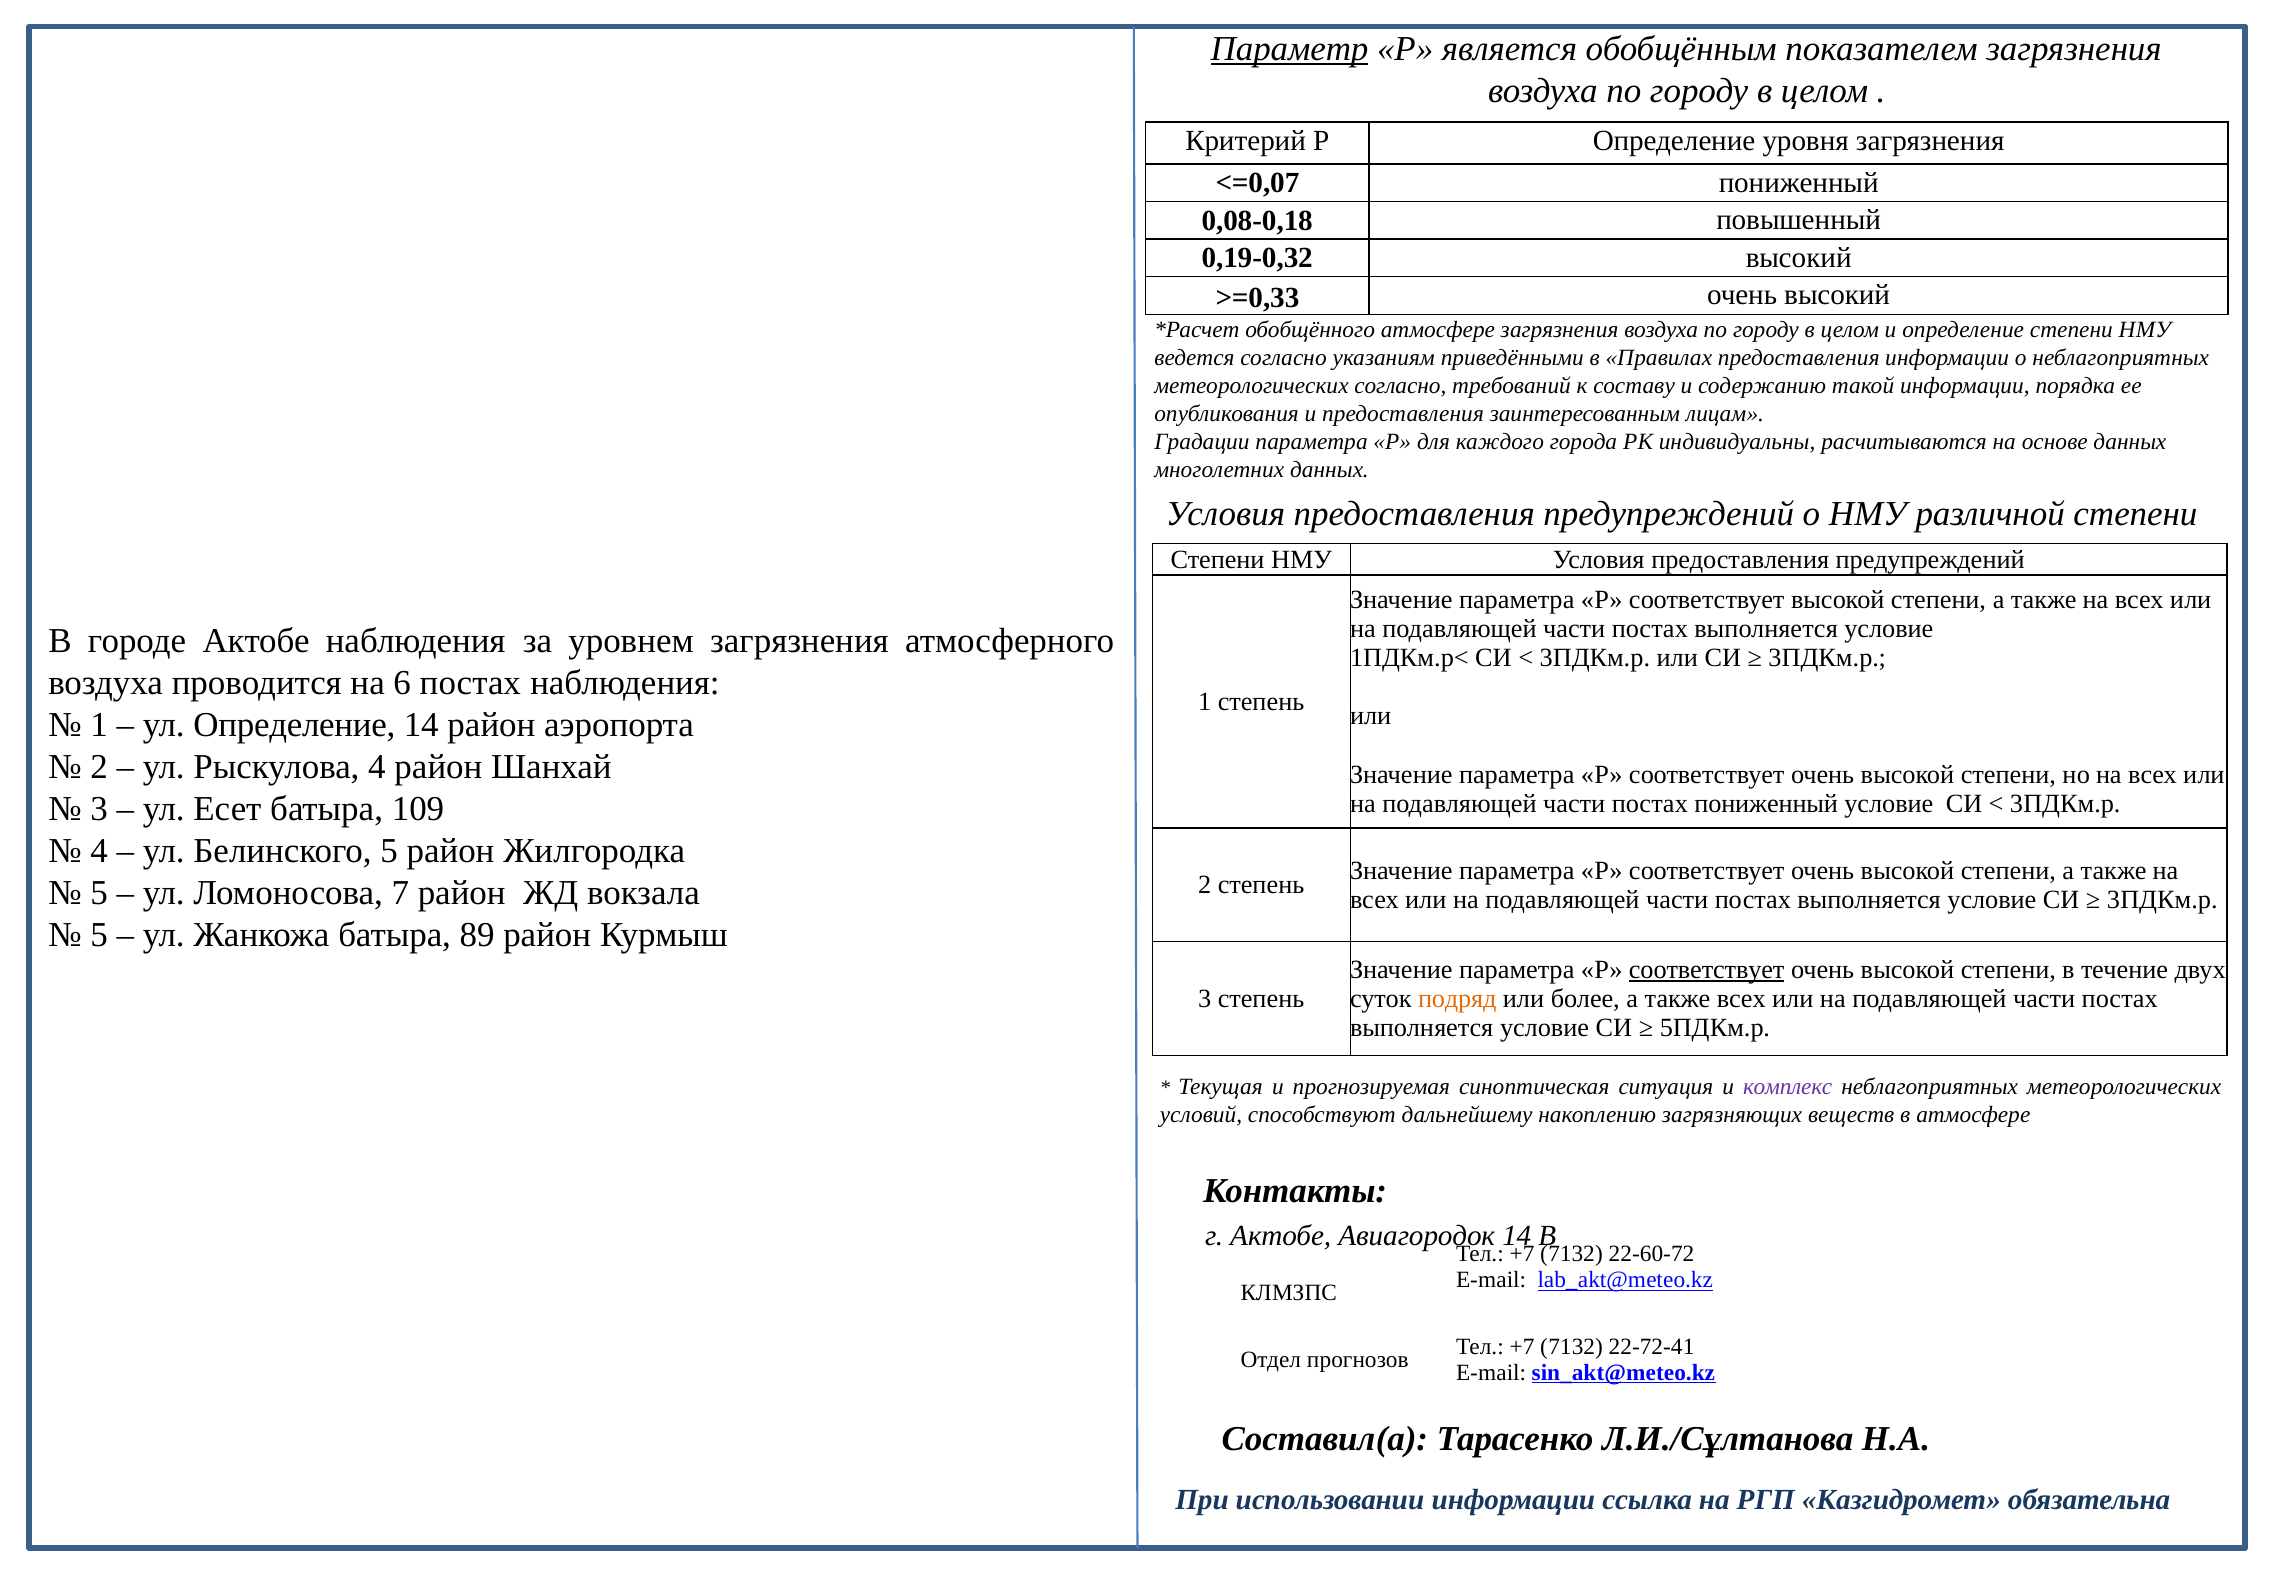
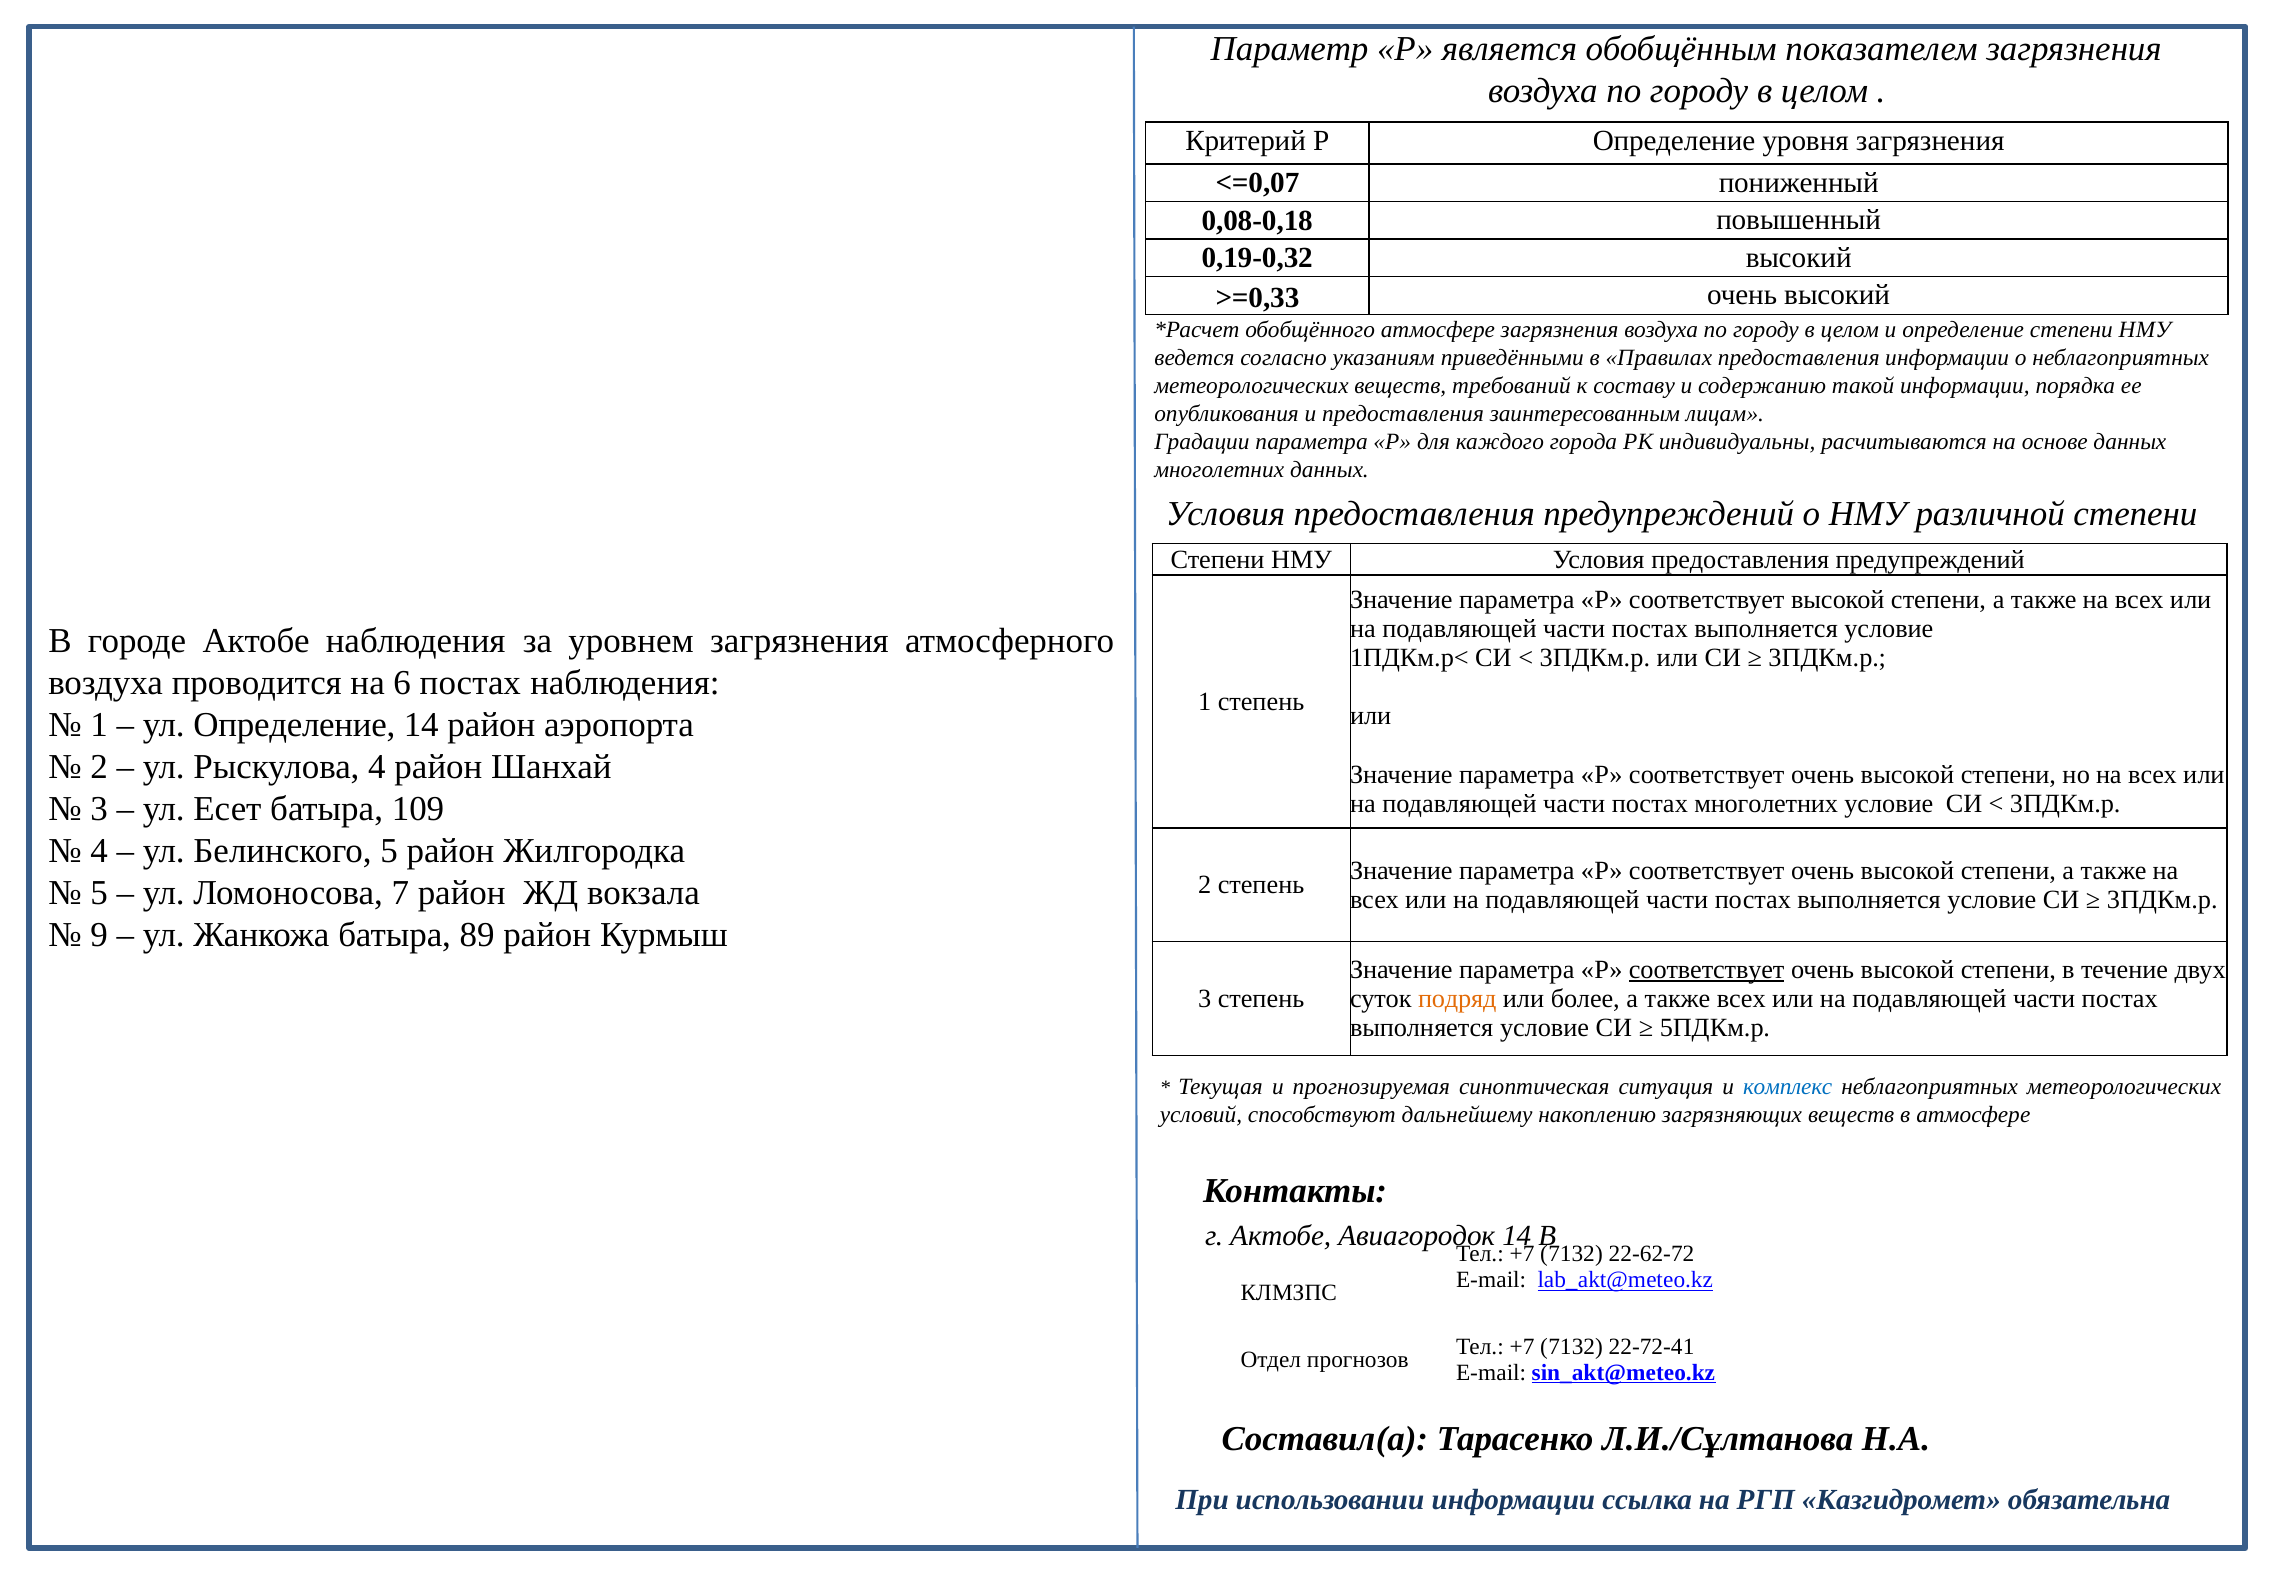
Параметр underline: present -> none (1290, 49)
метеорологических согласно: согласно -> веществ (1400, 386)
постах пониженный: пониженный -> многолетних (1766, 804)
5: 5 -> 9 (99, 935)
комплекс colour: purple -> blue (1788, 1087)
22-60-72: 22-60-72 -> 22-62-72 (1652, 1254)
